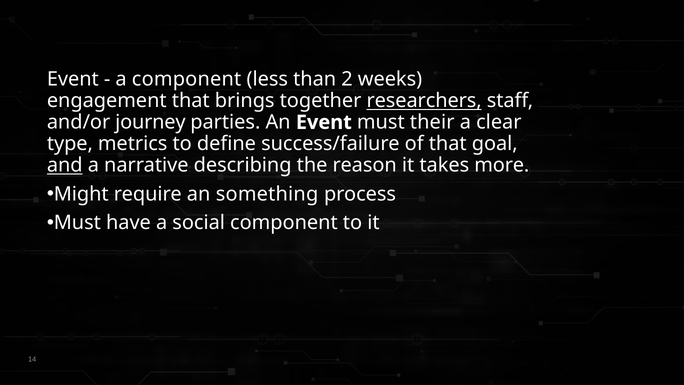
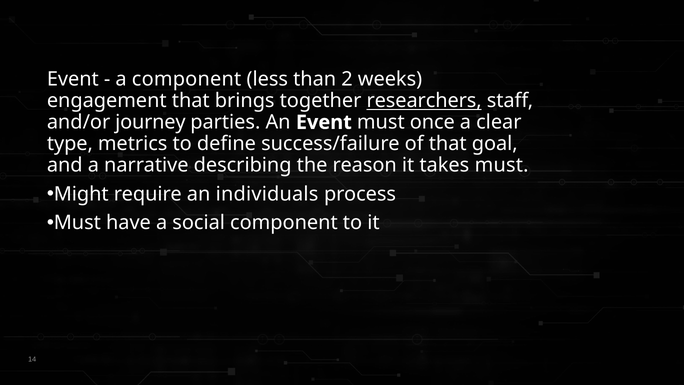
their: their -> once (432, 122)
and underline: present -> none (65, 165)
takes more: more -> must (502, 165)
something: something -> individuals (267, 194)
